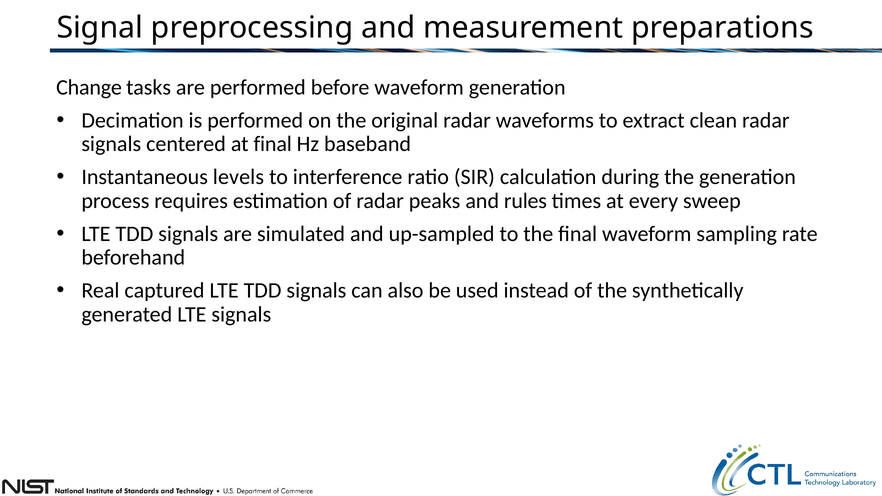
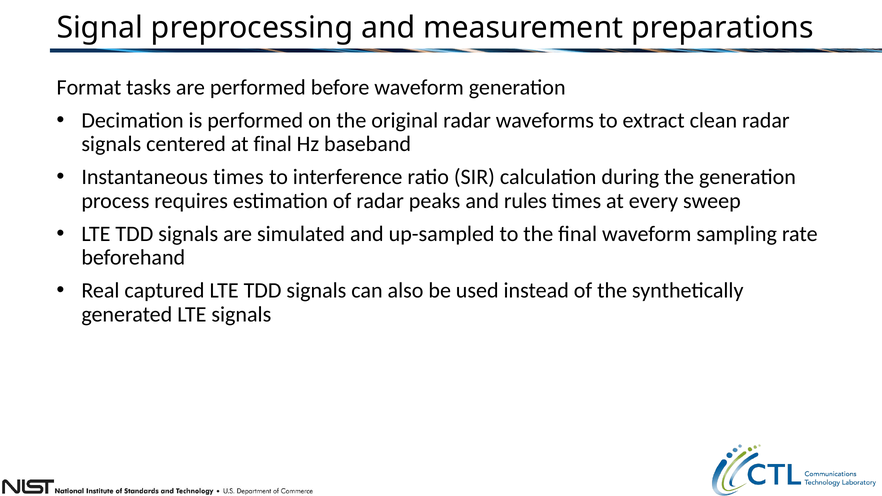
Change: Change -> Format (89, 87)
Instantaneous levels: levels -> times (238, 177)
